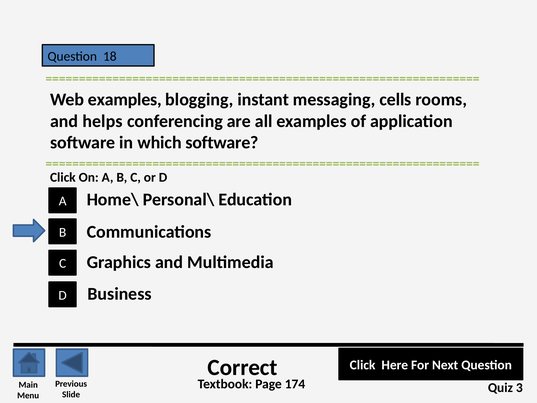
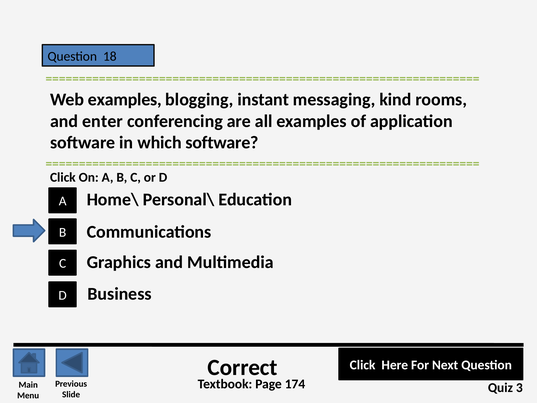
cells: cells -> kind (395, 100)
helps: helps -> enter (103, 121)
